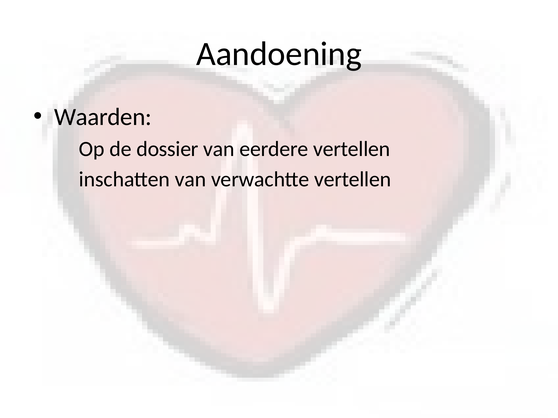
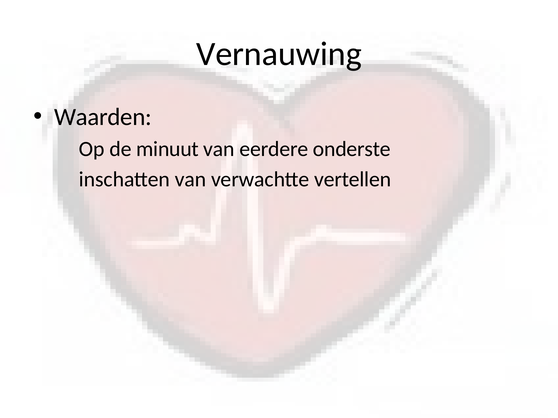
Aandoening: Aandoening -> Vernauwing (279, 54)
dossier: dossier -> minuut (168, 149)
eerdere vertellen: vertellen -> onderste (352, 149)
